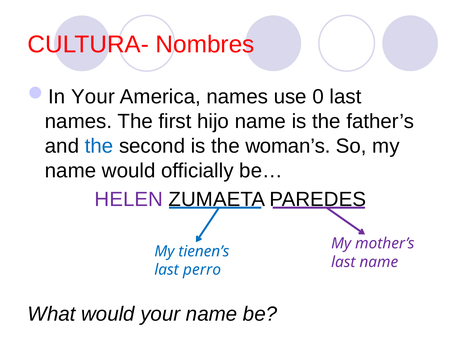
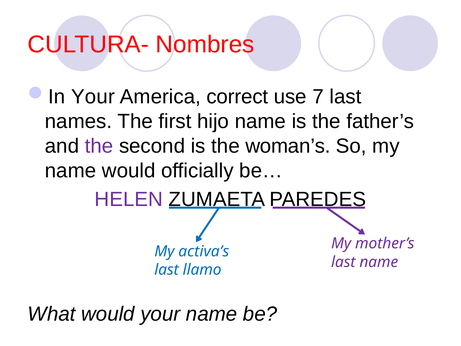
America names: names -> correct (237, 97)
0: 0 -> 7 (318, 97)
the colour: blue -> purple (99, 146)
tienen’s: tienen’s -> activa’s (204, 251)
perro: perro -> llamo (202, 270)
